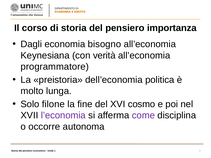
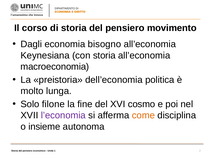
importanza: importanza -> movimento (172, 28)
con verità: verità -> storia (104, 56)
programmatore: programmatore -> macroeconomia (55, 67)
come colour: purple -> orange (143, 116)
occorre: occorre -> insieme (44, 127)
